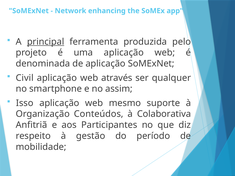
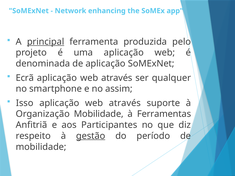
Civil: Civil -> Ecrã (25, 78)
mesmo: mesmo -> através (125, 103)
Organização Conteúdos: Conteúdos -> Mobilidade (99, 114)
Colaborativa: Colaborativa -> Ferramentas (164, 114)
gestão underline: none -> present (91, 136)
